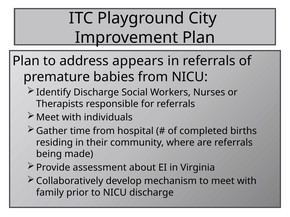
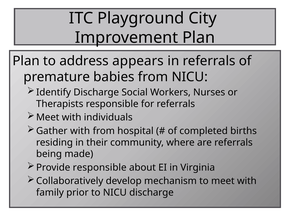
Gather time: time -> with (80, 131)
Provide assessment: assessment -> responsible (100, 168)
